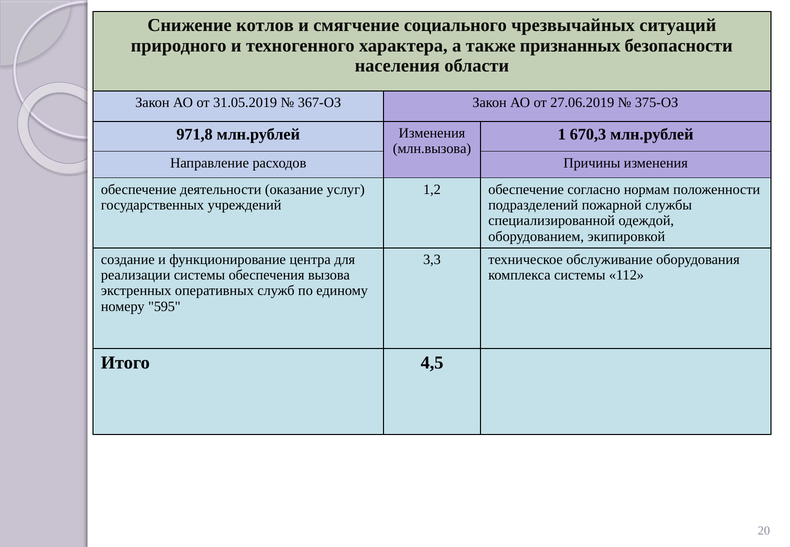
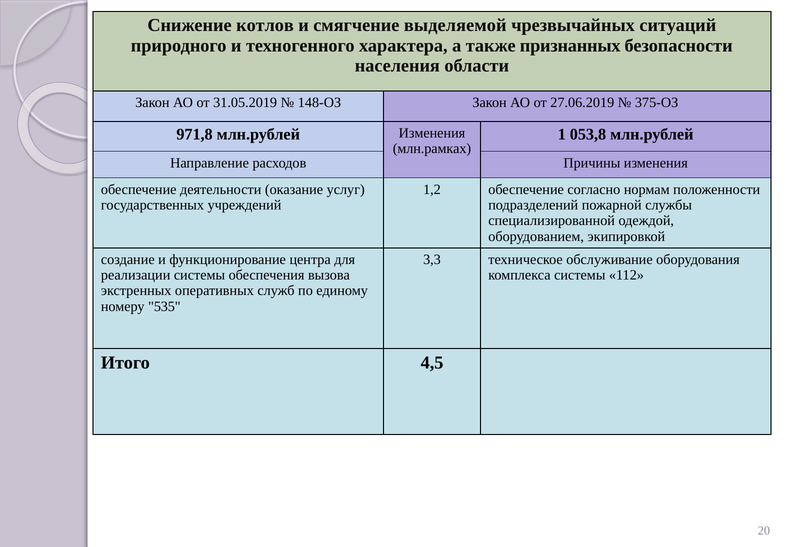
социального: социального -> выделяемой (455, 25)
367-ОЗ: 367-ОЗ -> 148-ОЗ (319, 103)
670,3: 670,3 -> 053,8 (588, 134)
млн.вызова: млн.вызова -> млн.рамках (432, 149)
595: 595 -> 535 (164, 306)
